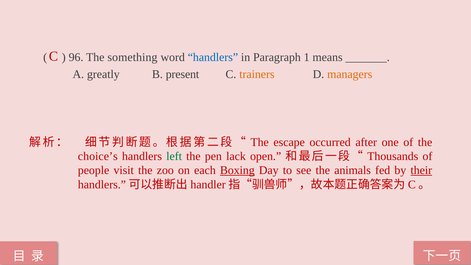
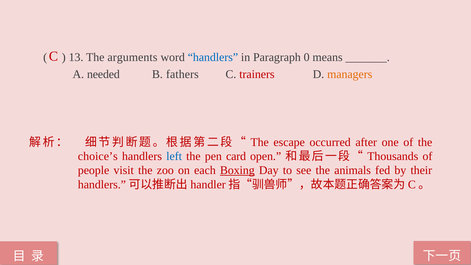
96: 96 -> 13 (76, 57)
something: something -> arguments (132, 57)
1: 1 -> 0 (307, 57)
greatly: greatly -> needed (103, 74)
present: present -> fathers (182, 74)
trainers colour: orange -> red (257, 74)
left colour: green -> blue (174, 156)
lack: lack -> card (236, 156)
their underline: present -> none (421, 170)
